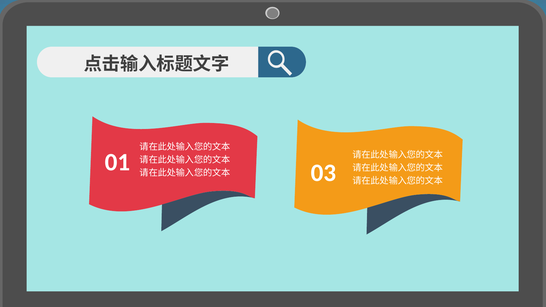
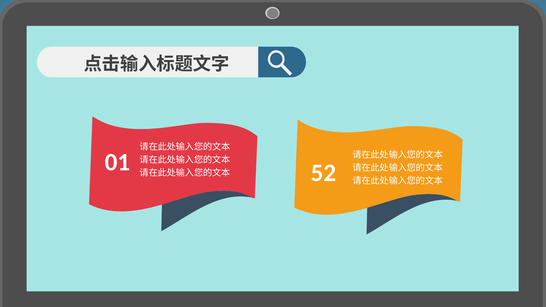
03: 03 -> 52 (324, 173)
